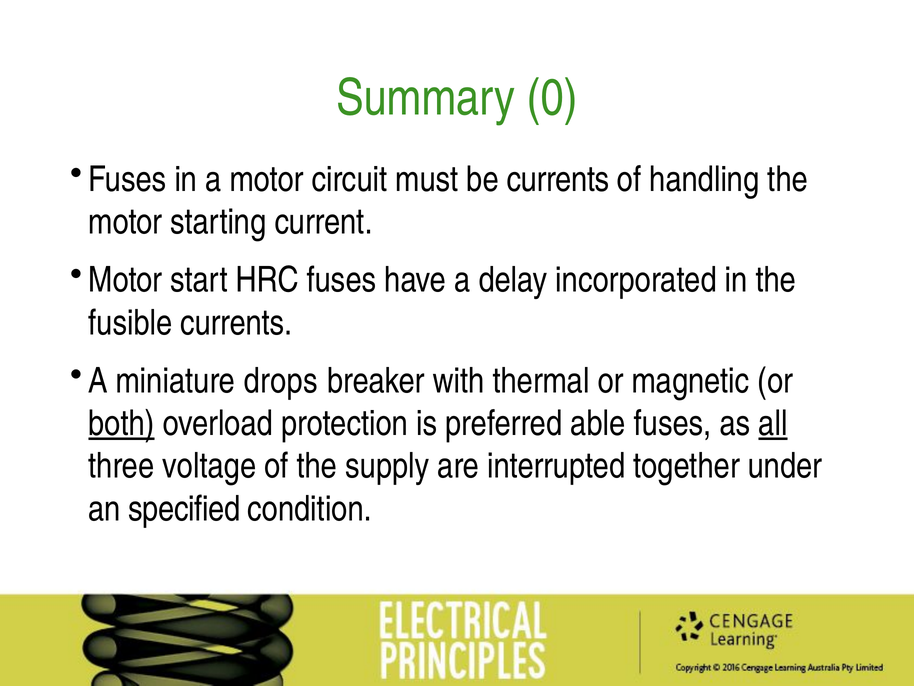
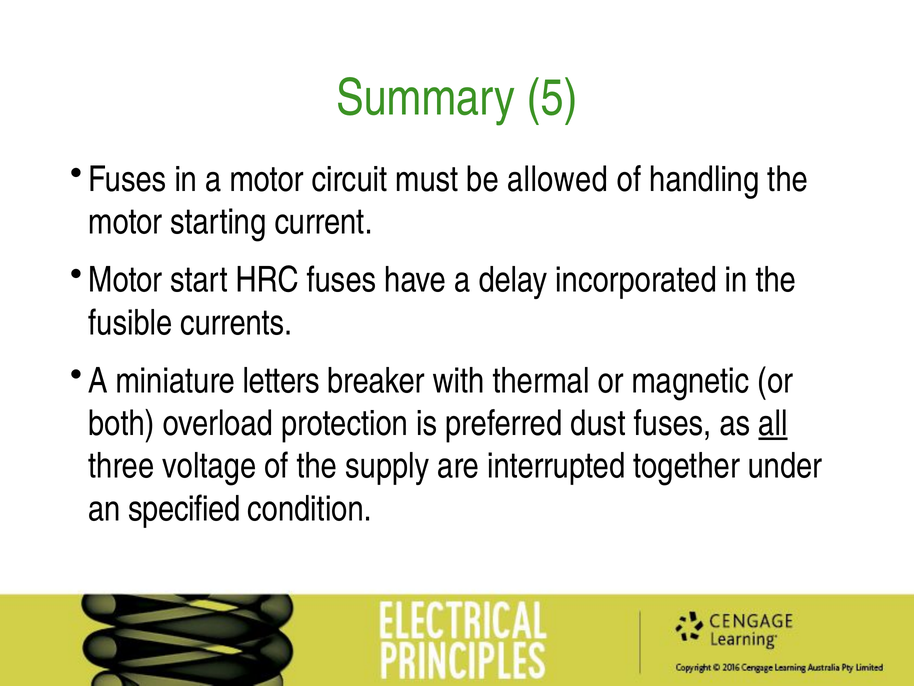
0: 0 -> 5 (552, 98)
be currents: currents -> allowed (558, 179)
drops: drops -> letters (281, 380)
both underline: present -> none (121, 423)
able: able -> dust (598, 423)
